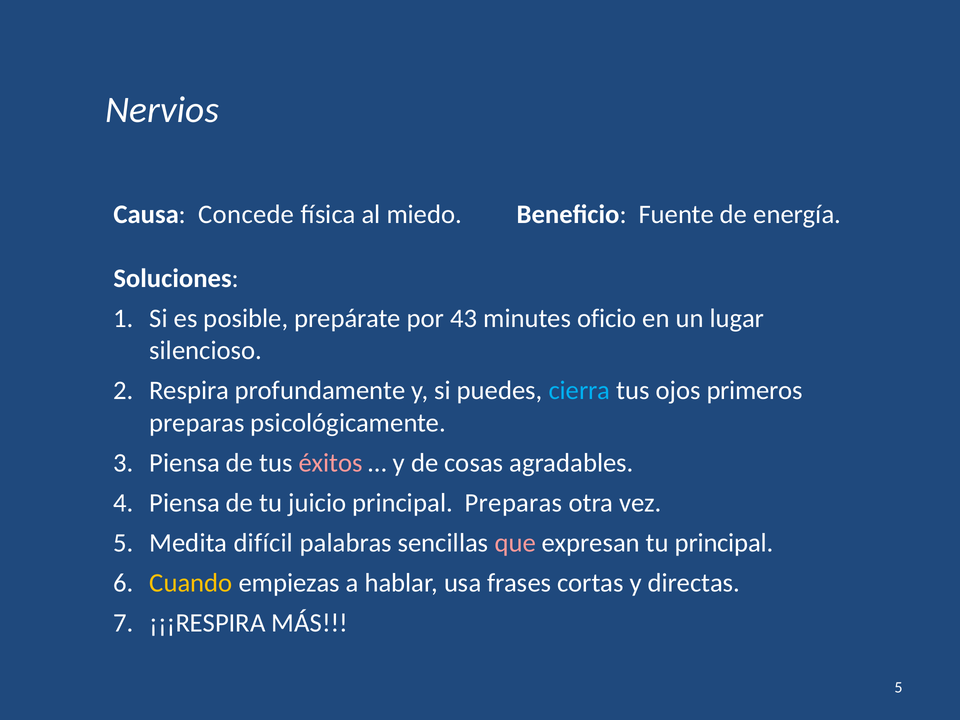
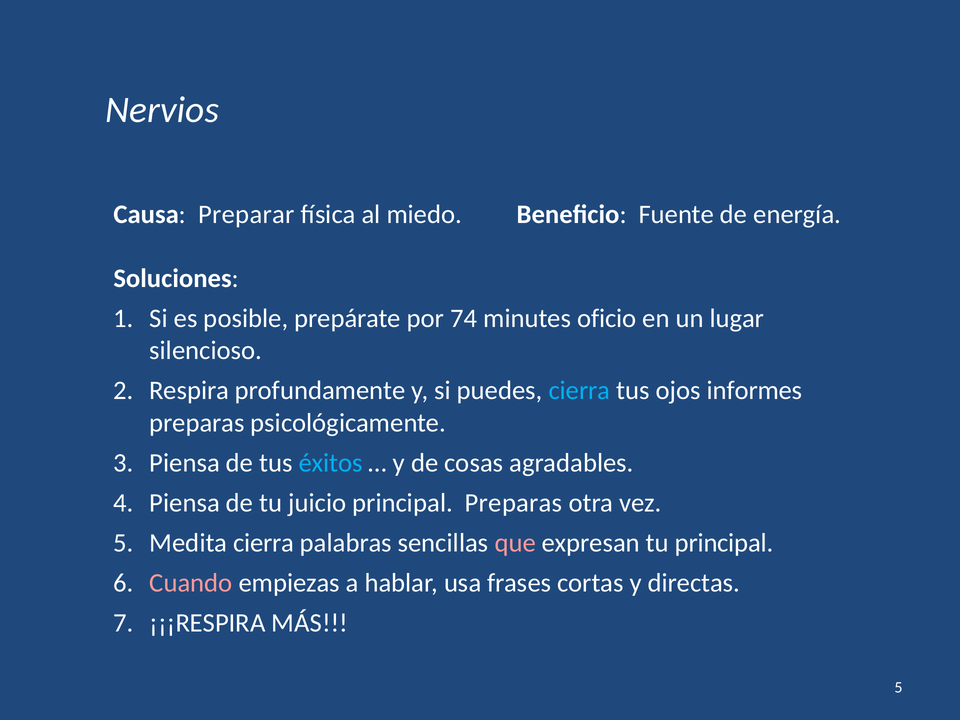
Concede: Concede -> Preparar (246, 215)
43: 43 -> 74 (464, 319)
primeros: primeros -> informes (755, 391)
éxitos colour: pink -> light blue (331, 463)
Medita difícil: difícil -> cierra (264, 543)
Cuando colour: yellow -> pink (191, 583)
